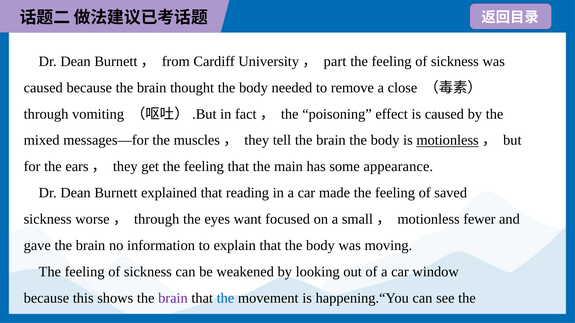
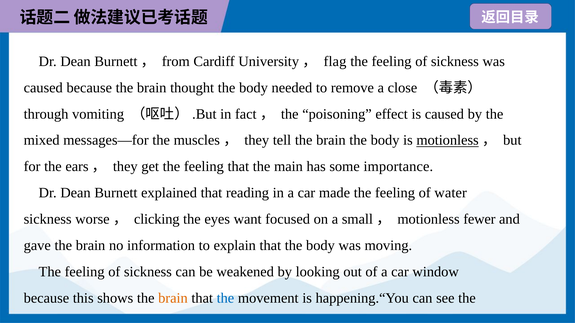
part: part -> flag (335, 61)
appearance: appearance -> importance (398, 167)
saved: saved -> water (451, 193)
worse， through: through -> clicking (157, 219)
brain colour: purple -> orange (173, 299)
